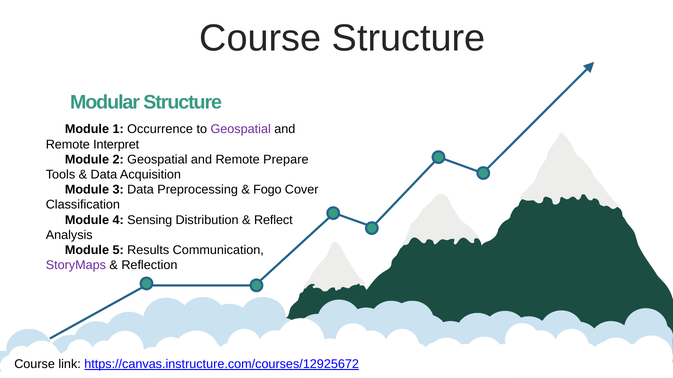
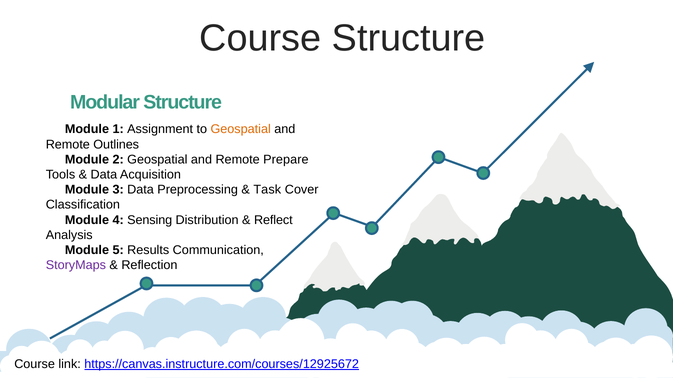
Occurrence: Occurrence -> Assignment (160, 129)
Geospatial colour: purple -> orange (241, 129)
Interpret: Interpret -> Outlines (116, 145)
Fogo: Fogo -> Task (267, 190)
